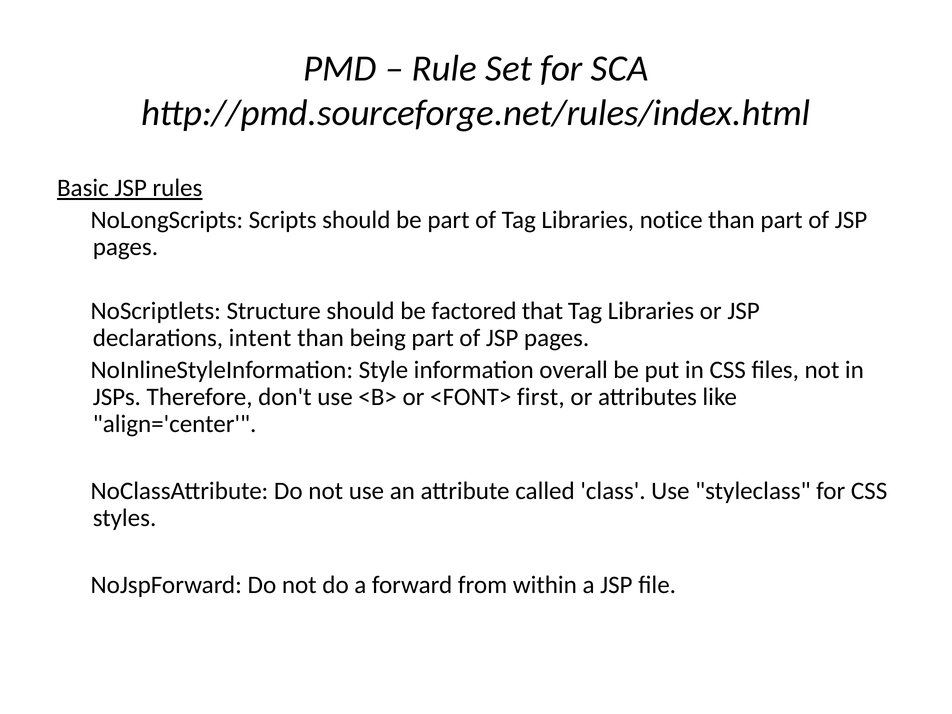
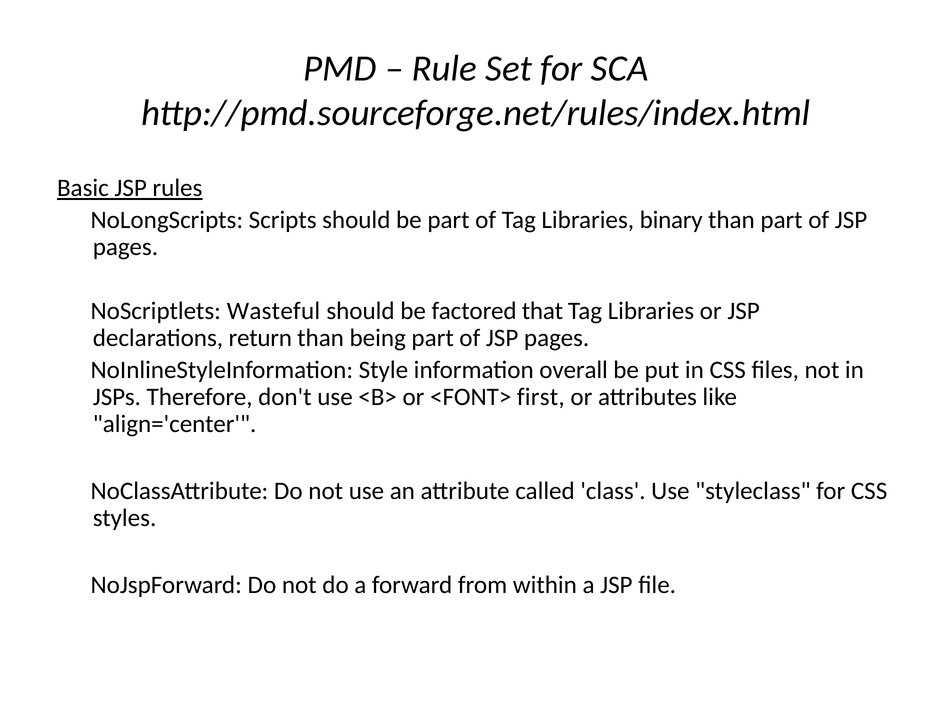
notice: notice -> binary (671, 220)
Structure: Structure -> Wasteful (274, 311)
intent: intent -> return (260, 338)
